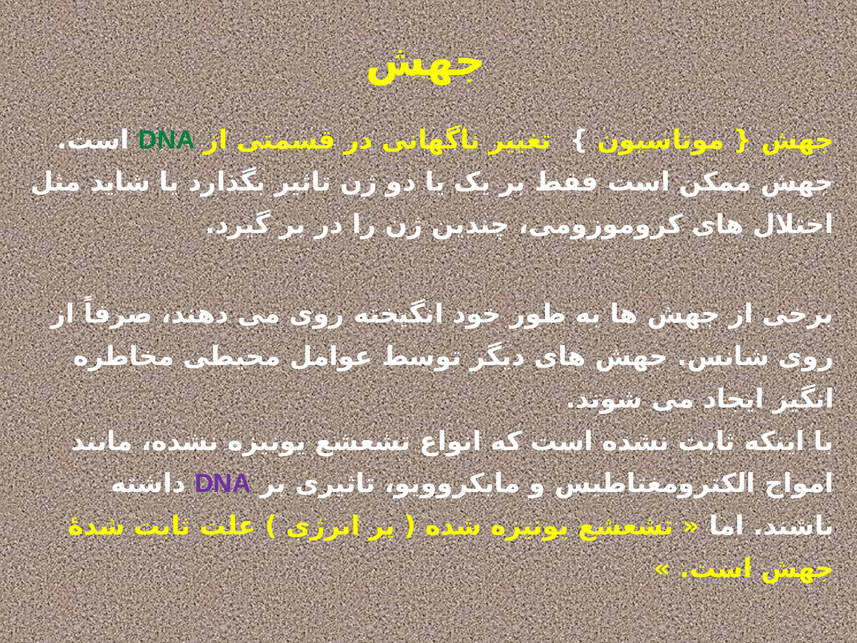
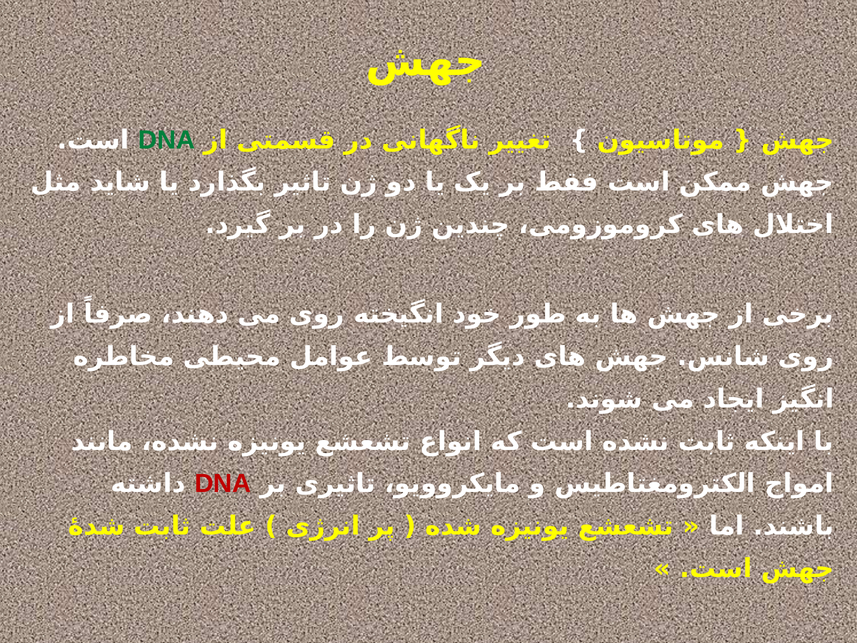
DNA colour: purple -> red (223, 484)
